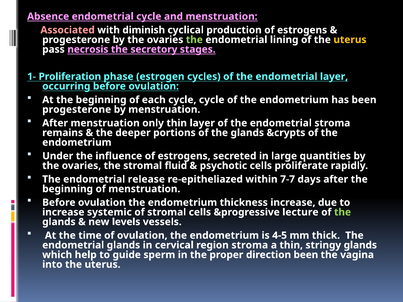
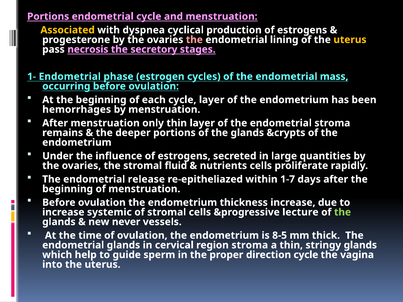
Absence: Absence -> Portions (48, 16)
Associated colour: pink -> yellow (68, 30)
diminish: diminish -> dyspnea (144, 30)
the colour: light green -> pink (194, 40)
1- Proliferation: Proliferation -> Endometrial (70, 77)
endometrial layer: layer -> mass (334, 77)
cycle cycle: cycle -> layer (212, 100)
progesterone: progesterone -> hemorrhages (77, 110)
psychotic: psychotic -> nutrients (223, 166)
7-7: 7-7 -> 1-7 (288, 179)
levels: levels -> never (126, 222)
4-5: 4-5 -> 8-5 (280, 236)
direction been: been -> cycle (306, 255)
